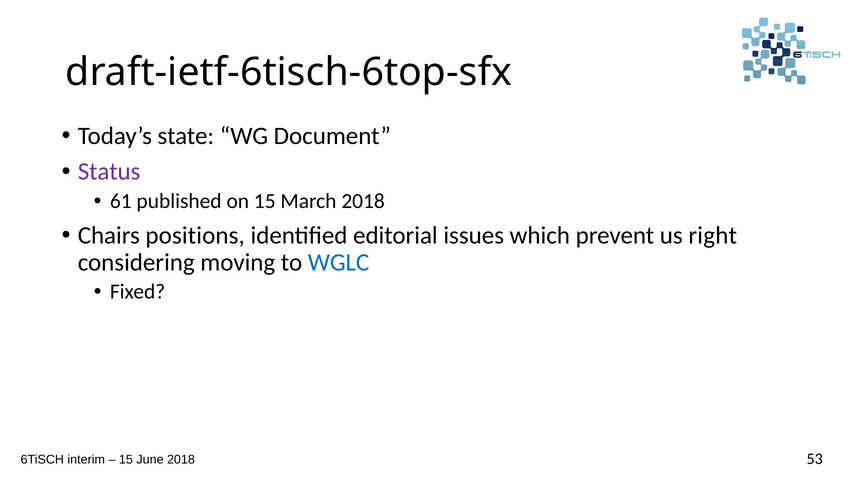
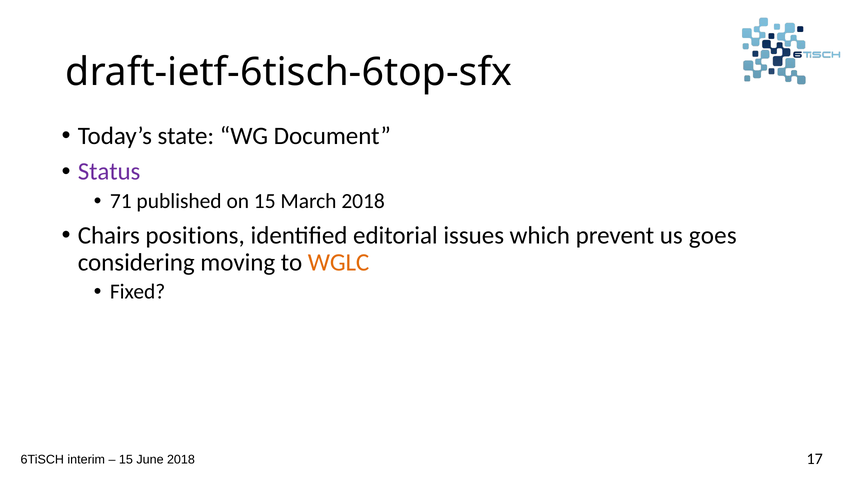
61: 61 -> 71 (121, 201)
right: right -> goes (713, 235)
WGLC colour: blue -> orange (339, 262)
53: 53 -> 17 (815, 459)
